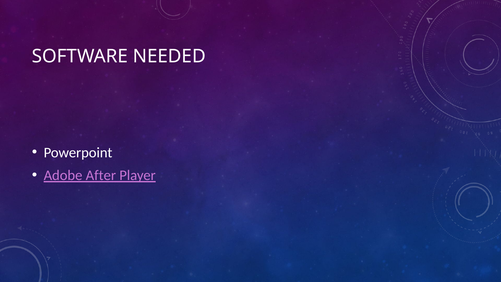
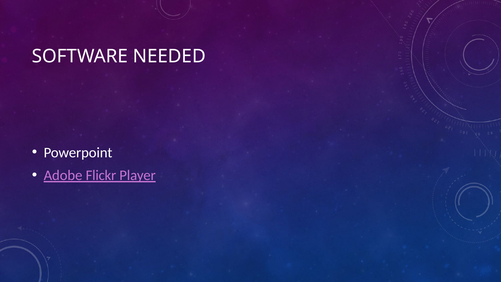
After: After -> Flickr (101, 175)
